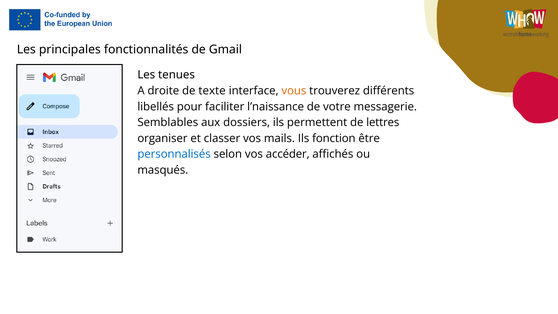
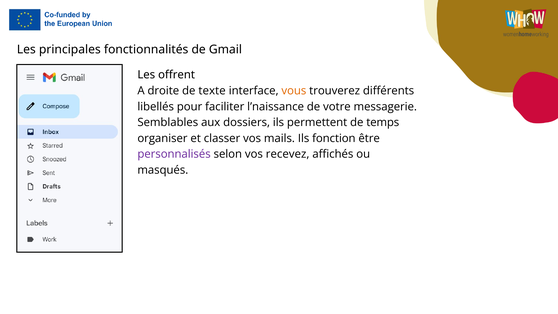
tenues: tenues -> offrent (177, 75)
lettres: lettres -> temps (383, 122)
personnalisés colour: blue -> purple (174, 154)
accéder: accéder -> recevez (288, 154)
